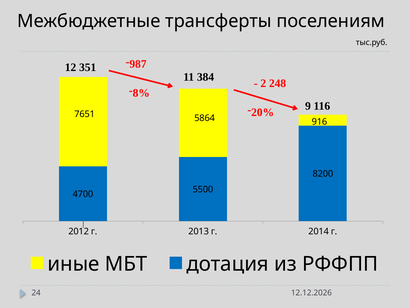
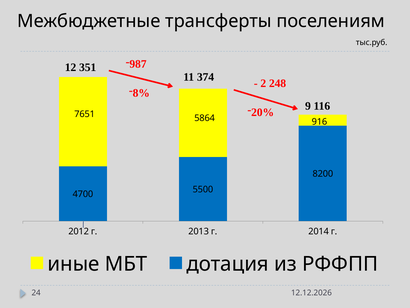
384: 384 -> 374 (206, 77)
